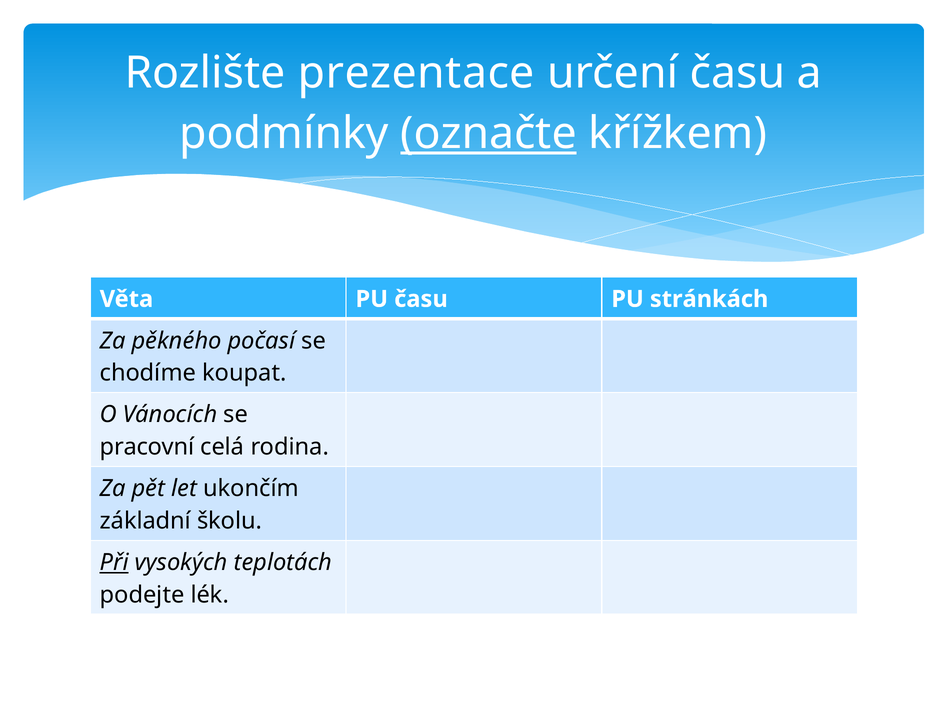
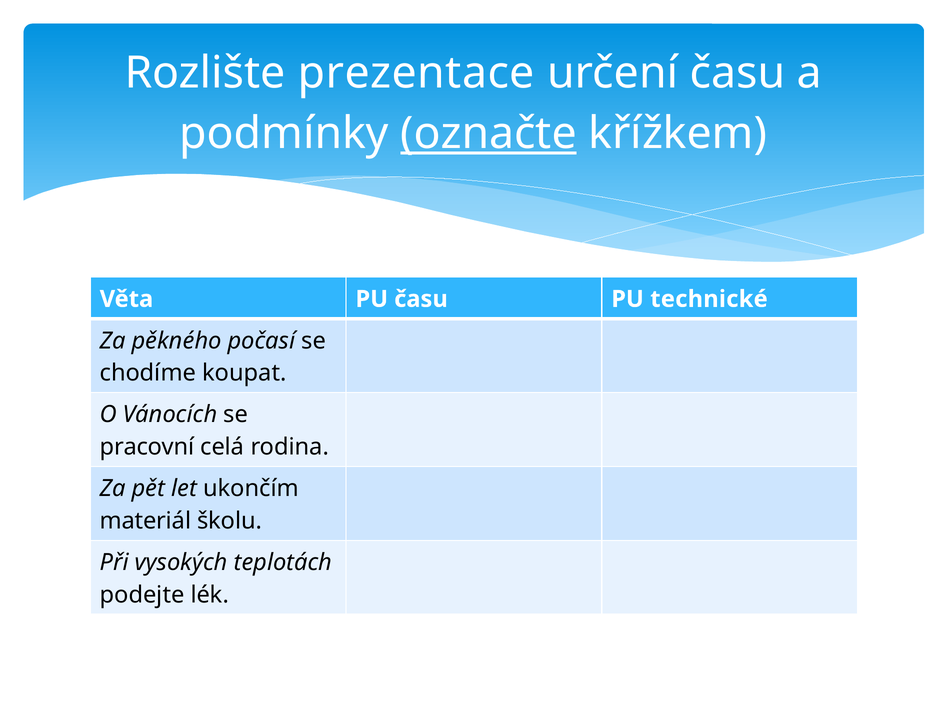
stránkách: stránkách -> technické (709, 299)
základní: základní -> materiál (145, 521)
Při underline: present -> none (114, 563)
